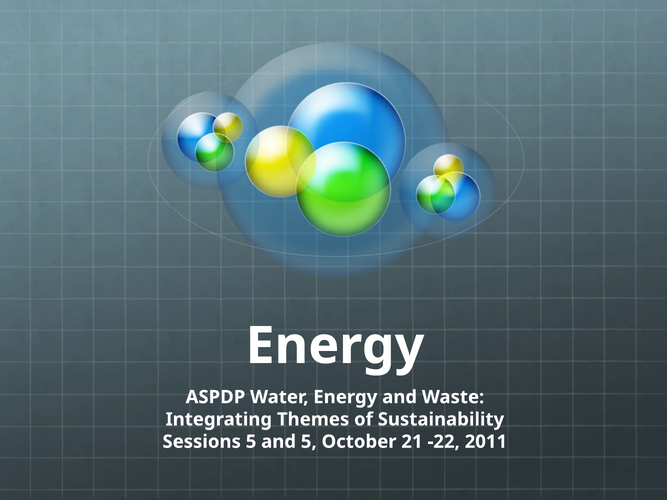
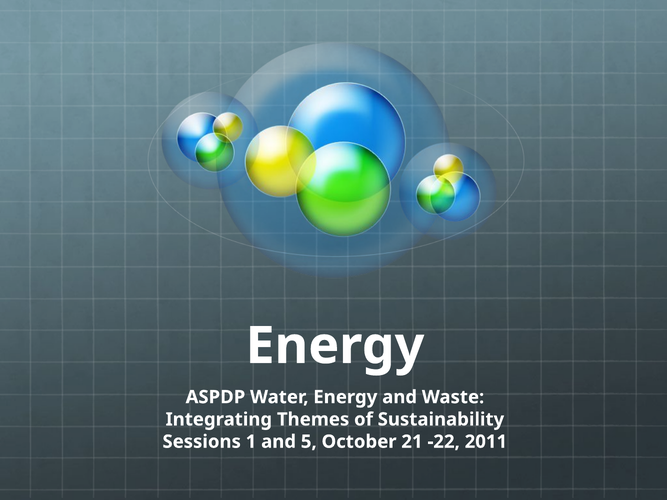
Sessions 5: 5 -> 1 (251, 442)
